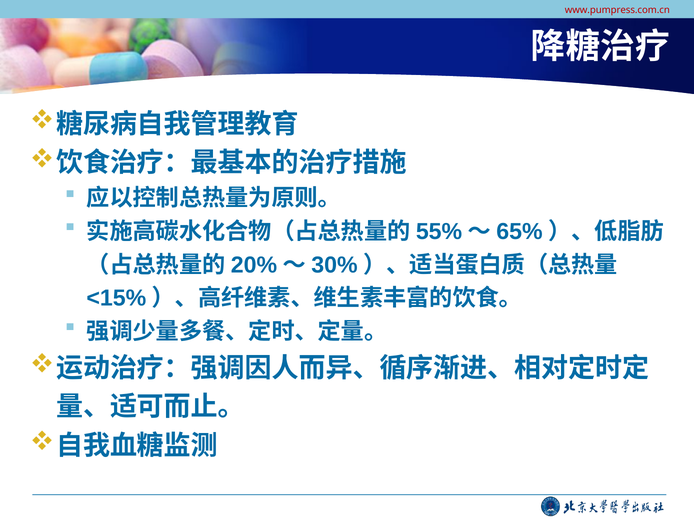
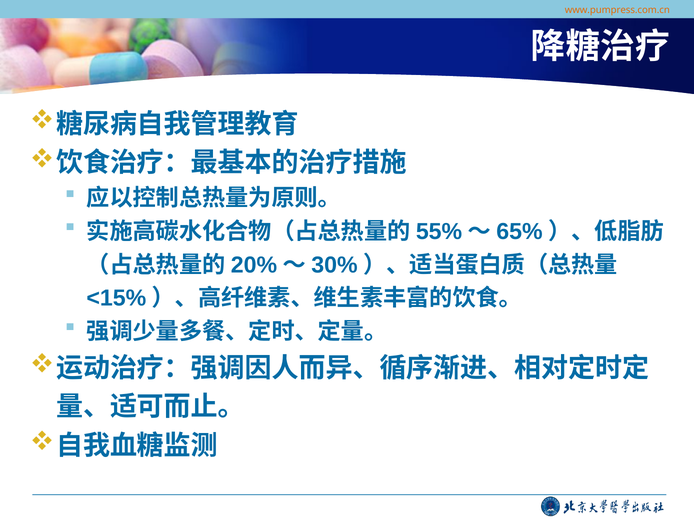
www.pumpress.com.cn colour: red -> orange (617, 10)
